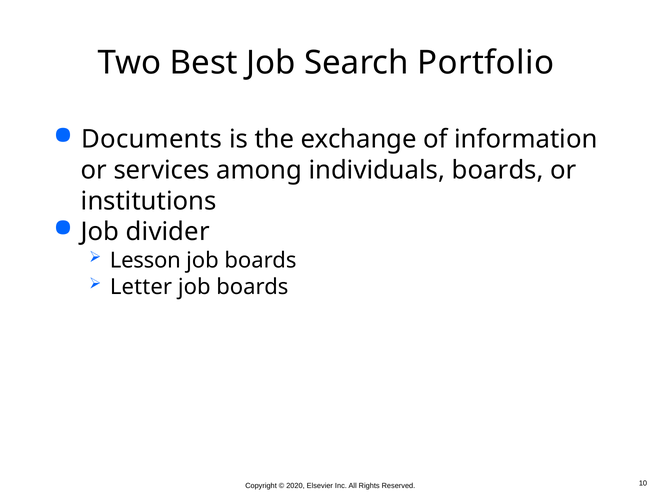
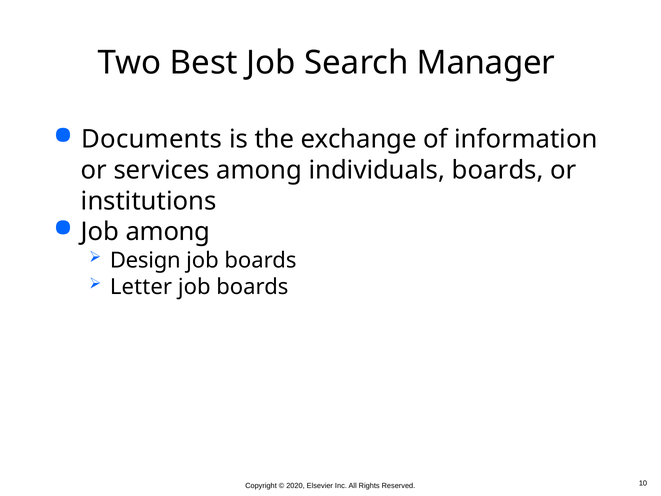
Portfolio: Portfolio -> Manager (486, 63)
Job divider: divider -> among (168, 232)
Lesson: Lesson -> Design (145, 260)
